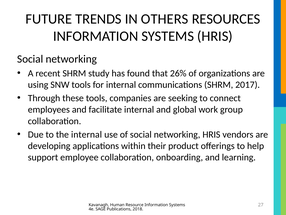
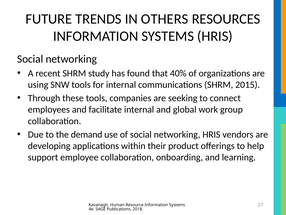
26%: 26% -> 40% (178, 73)
2017: 2017 -> 2015 (248, 85)
the internal: internal -> demand (87, 134)
